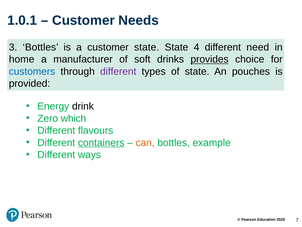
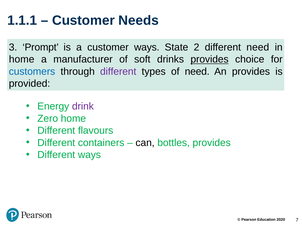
1.0.1: 1.0.1 -> 1.1.1 (22, 20)
3 Bottles: Bottles -> Prompt (41, 47)
customer state: state -> ways (147, 47)
4: 4 -> 2 (197, 47)
of state: state -> need (197, 71)
An pouches: pouches -> provides (251, 71)
drink colour: black -> purple (83, 106)
Zero which: which -> home (73, 118)
containers underline: present -> none (101, 142)
can colour: orange -> black (145, 142)
bottles example: example -> provides (212, 142)
